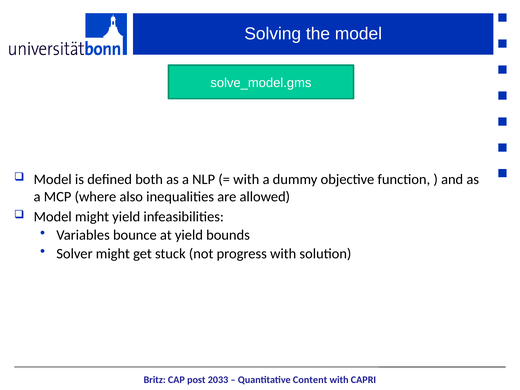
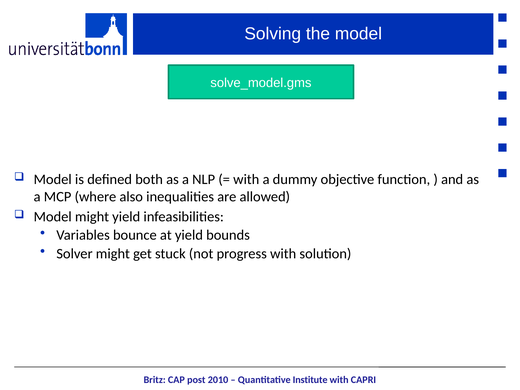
2033: 2033 -> 2010 (218, 380)
Content: Content -> Institute (310, 380)
